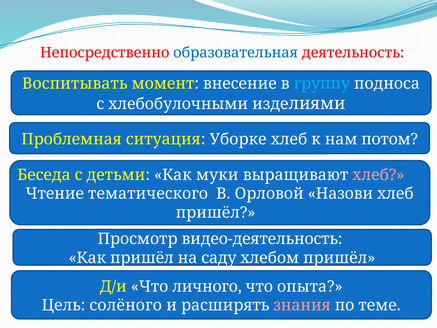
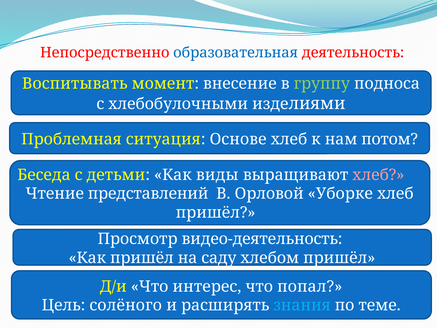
группу colour: light blue -> light green (322, 84)
Уборке: Уборке -> Основе (238, 139)
муки: муки -> виды (217, 175)
тематического: тематического -> представлений (148, 194)
Назови: Назови -> Уборке (340, 194)
личного: личного -> интерес (207, 286)
опыта: опыта -> попал (310, 286)
знания colour: pink -> light blue (302, 305)
